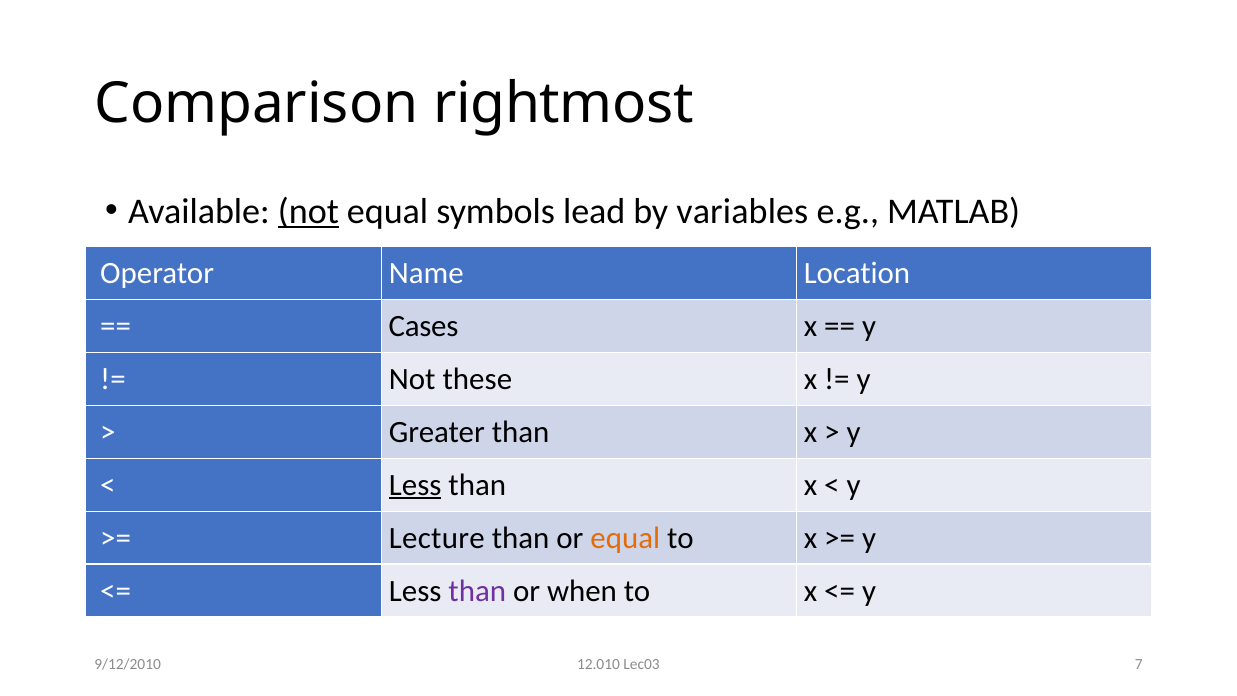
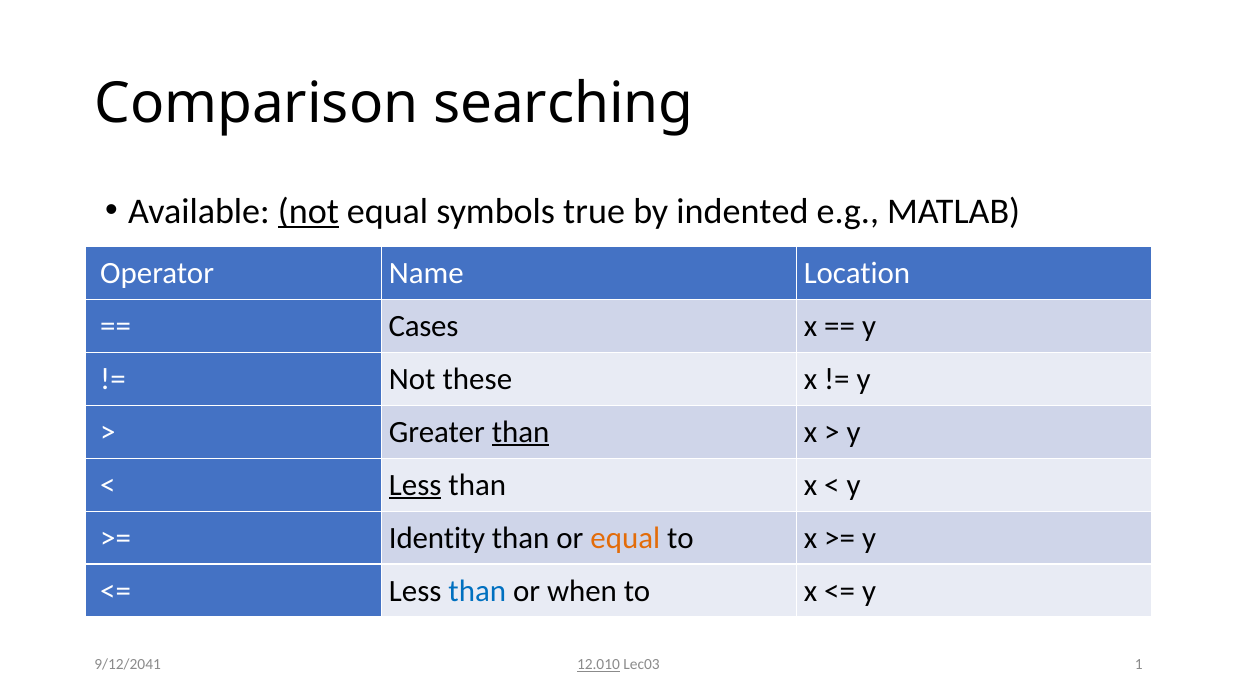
rightmost: rightmost -> searching (563, 104)
lead: lead -> true (594, 211)
variables: variables -> indented (742, 211)
than underline: none -> present (521, 432)
Lecture: Lecture -> Identity (437, 538)
than colour: purple -> blue (477, 591)
12.010 underline: none -> present (598, 664)
7: 7 -> 1 (1139, 664)
9/12/2010: 9/12/2010 -> 9/12/2041 (128, 664)
